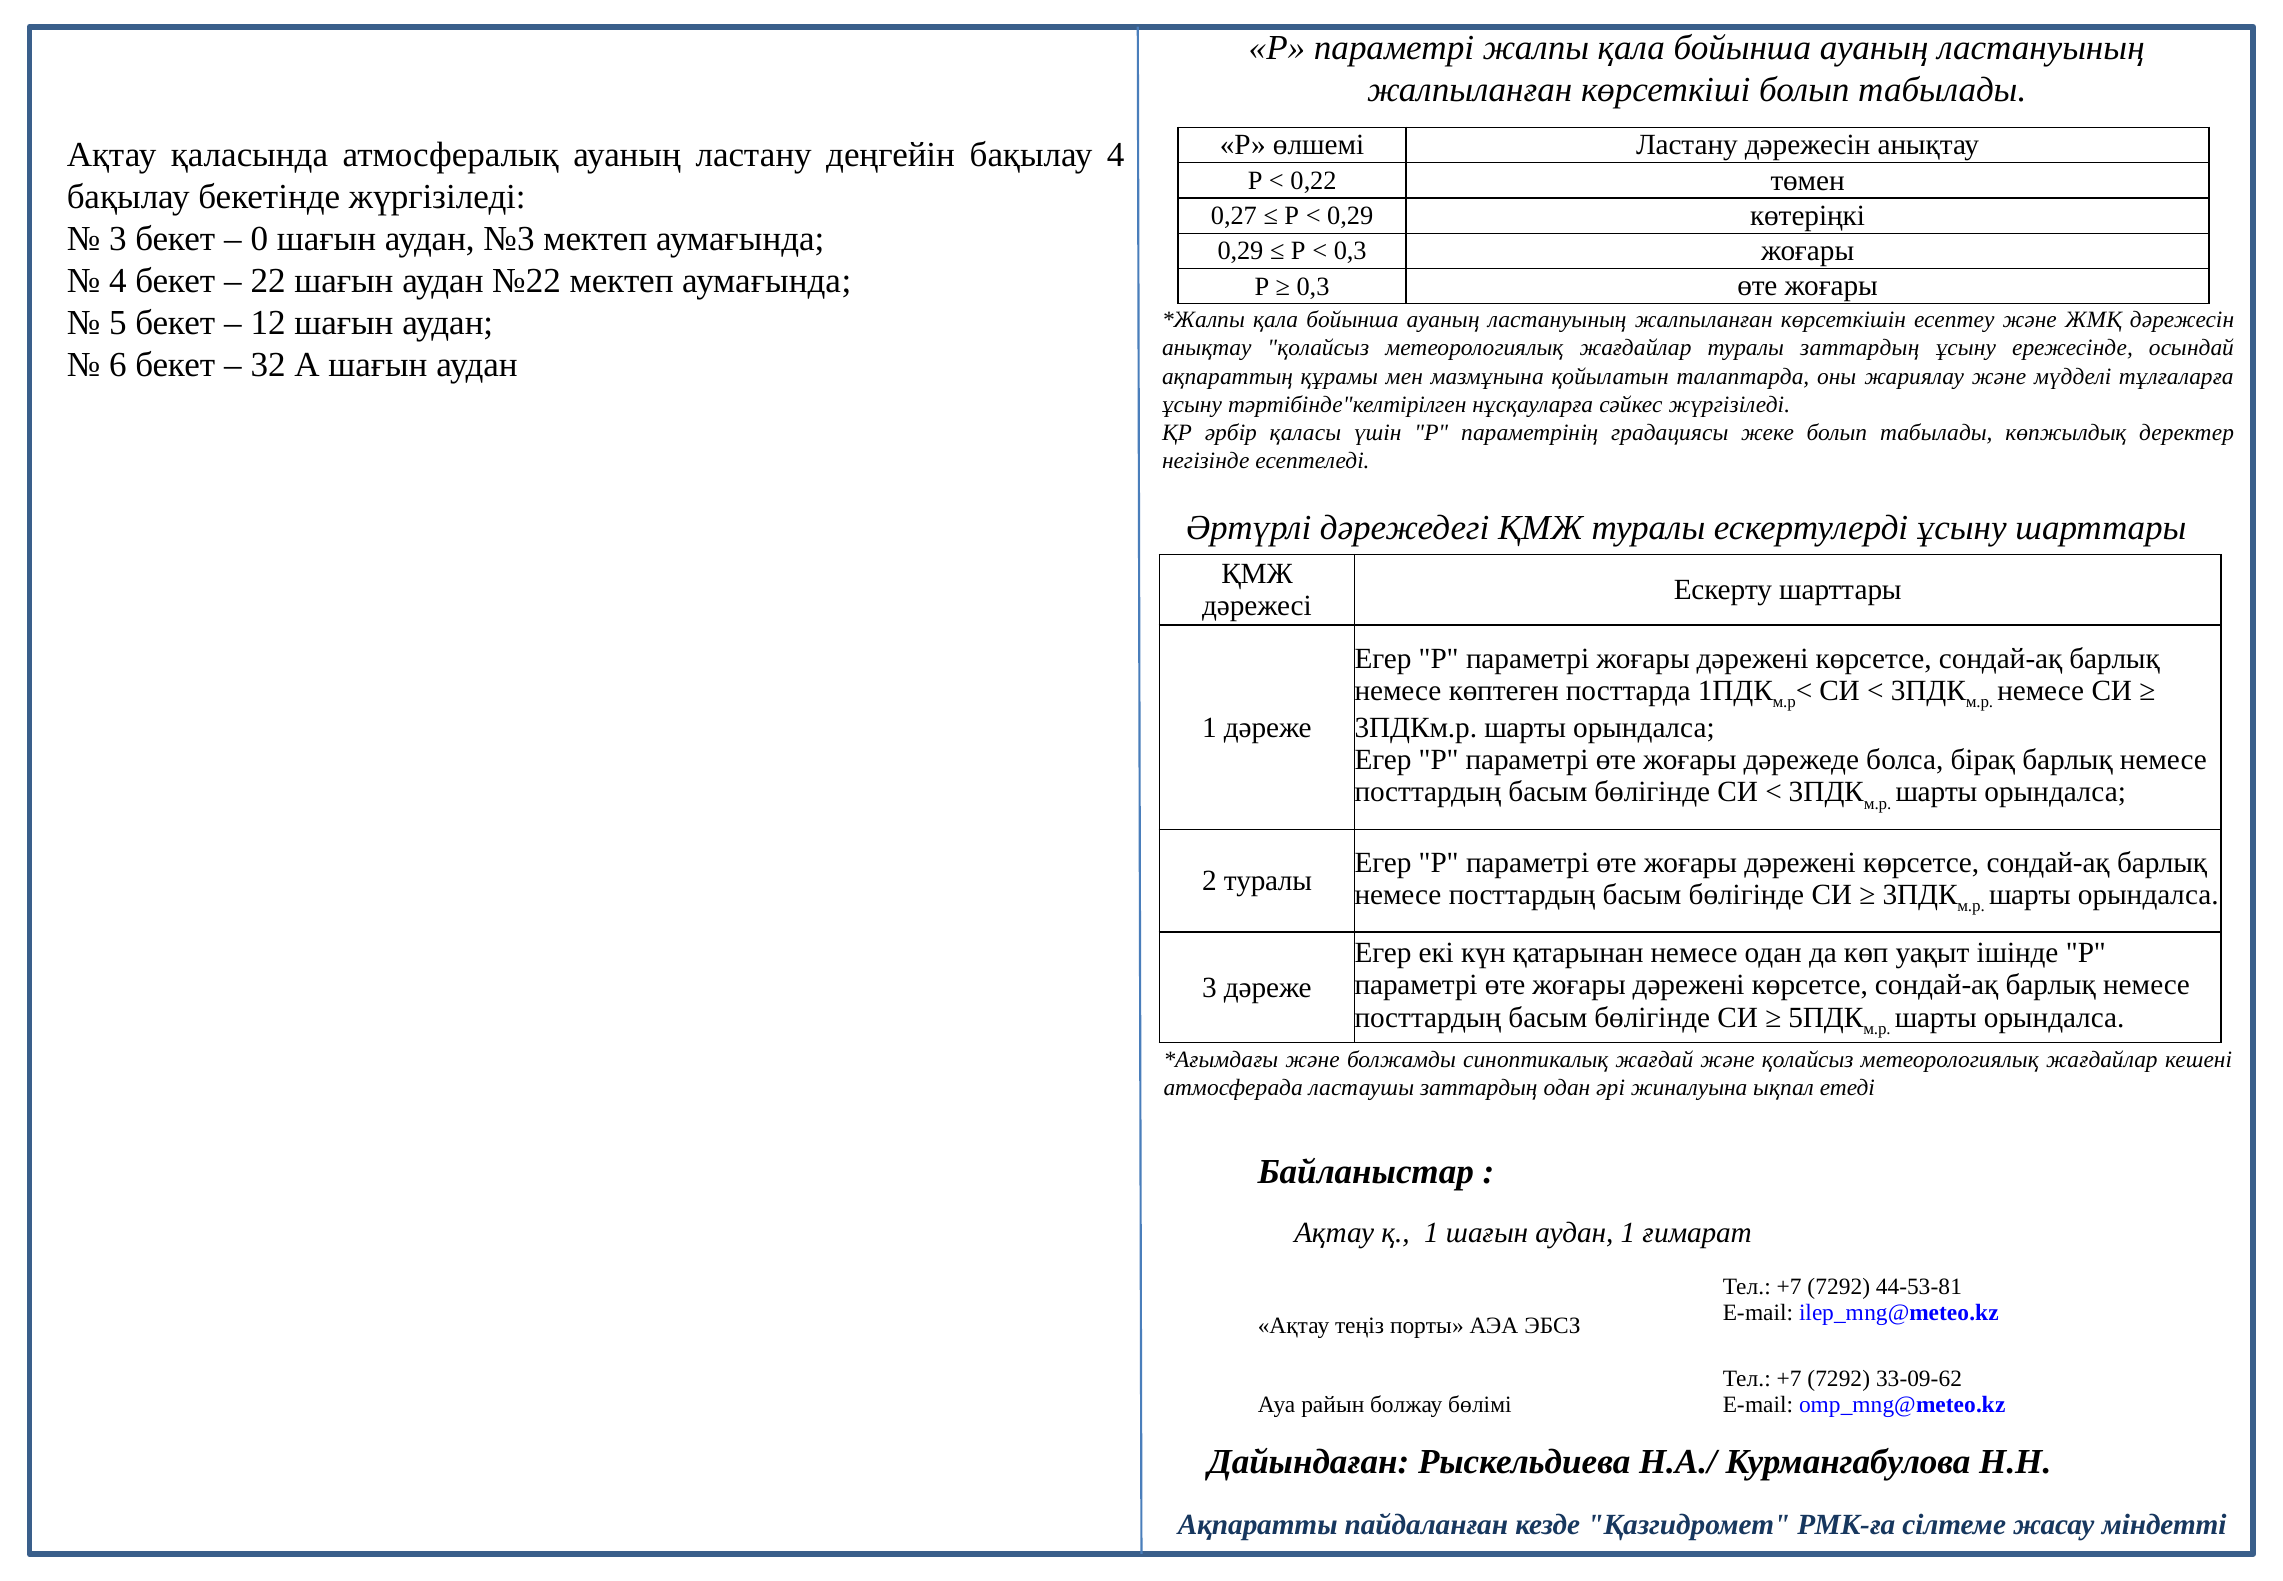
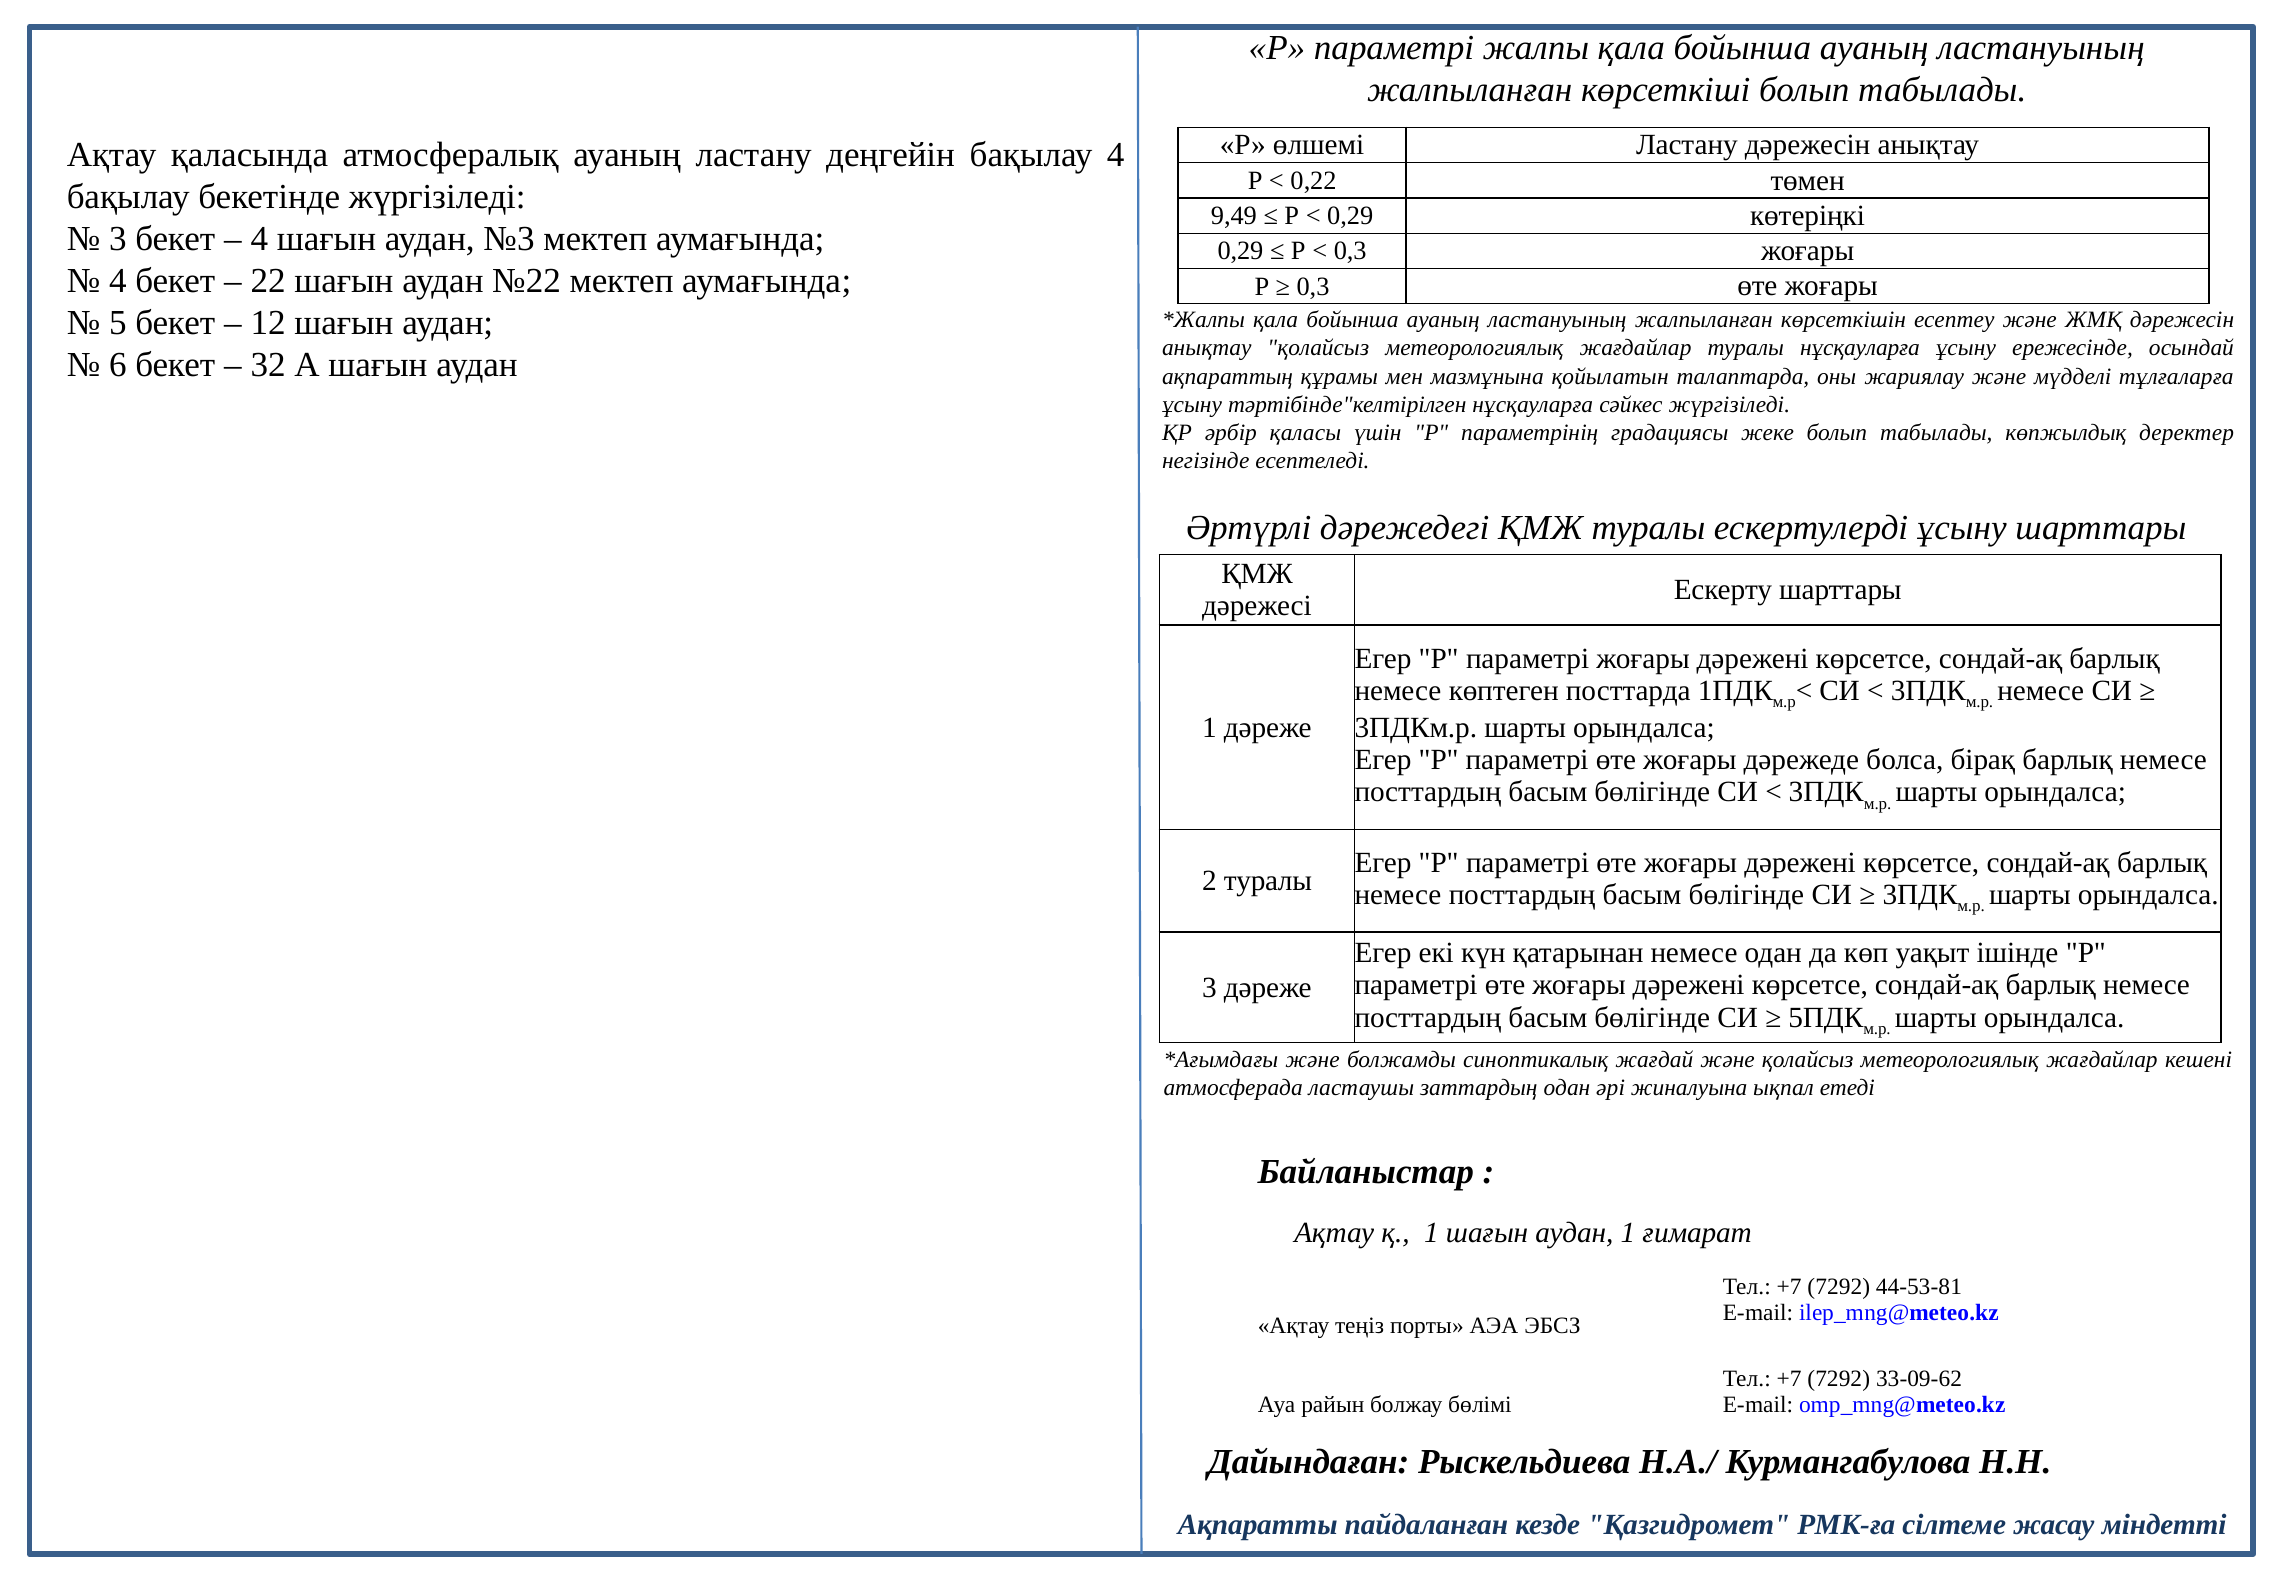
0,27: 0,27 -> 9,49 (1234, 216)
0: 0 -> 4 (259, 239)
туралы заттардың: заттардың -> нұсқауларға (1860, 348)
